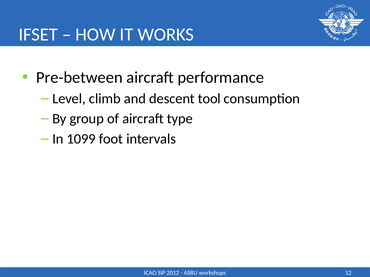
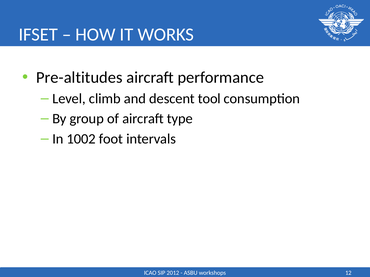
Pre-between: Pre-between -> Pre-altitudes (79, 78)
1099: 1099 -> 1002 (81, 139)
